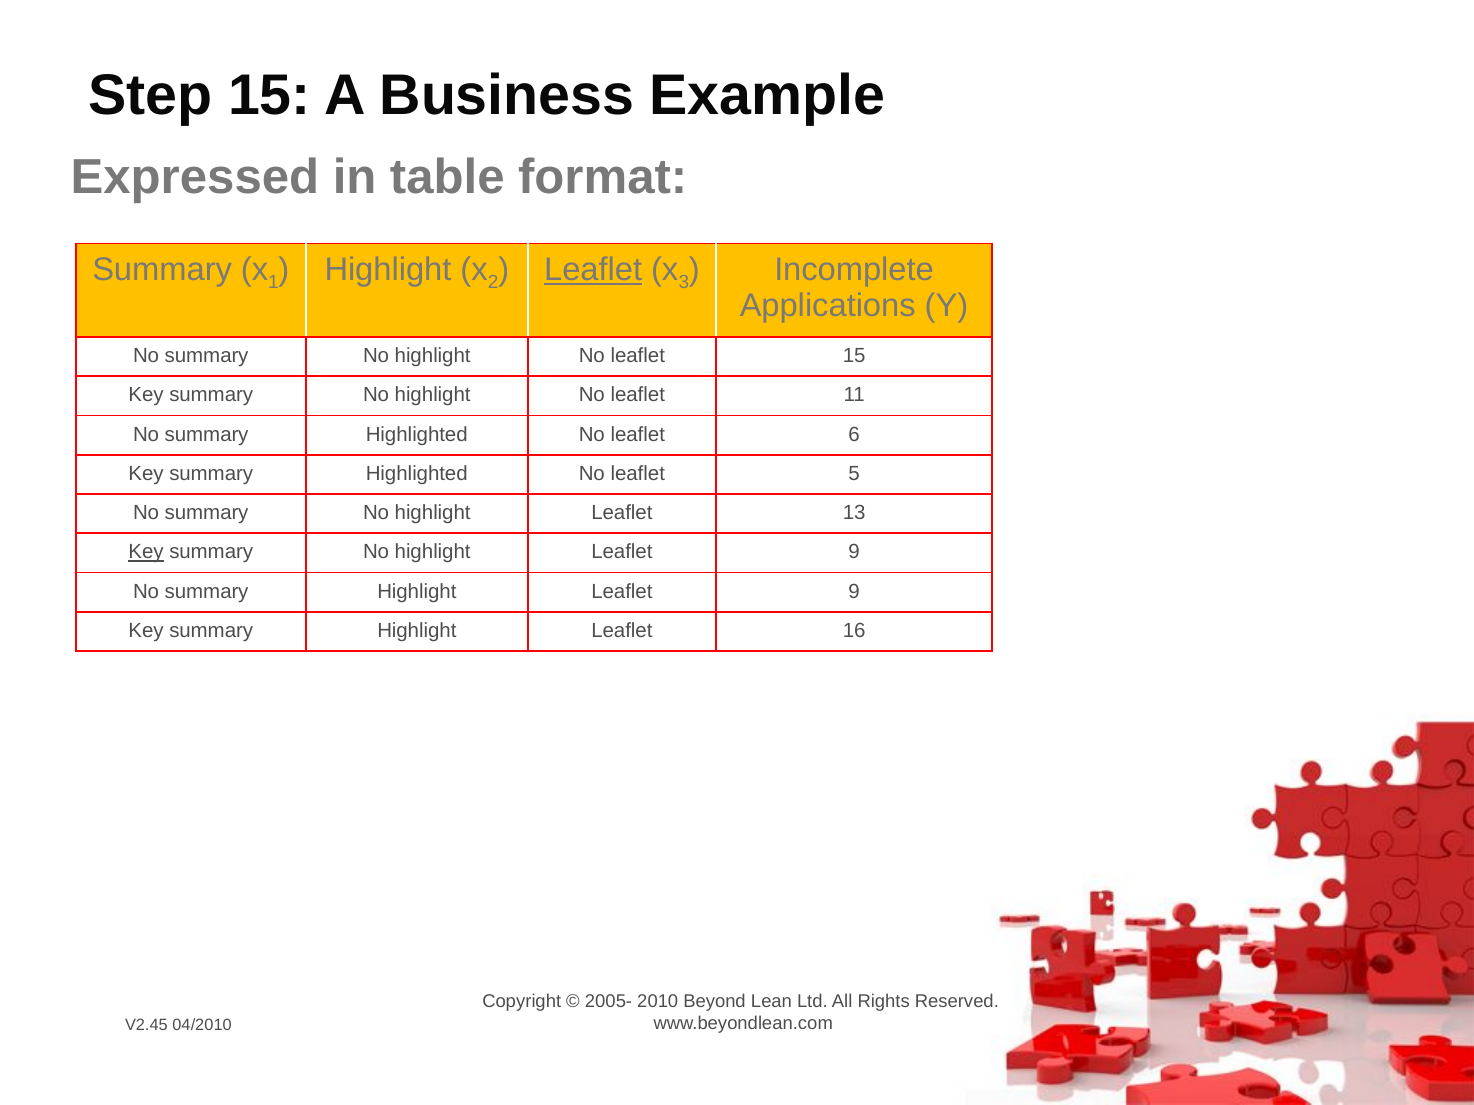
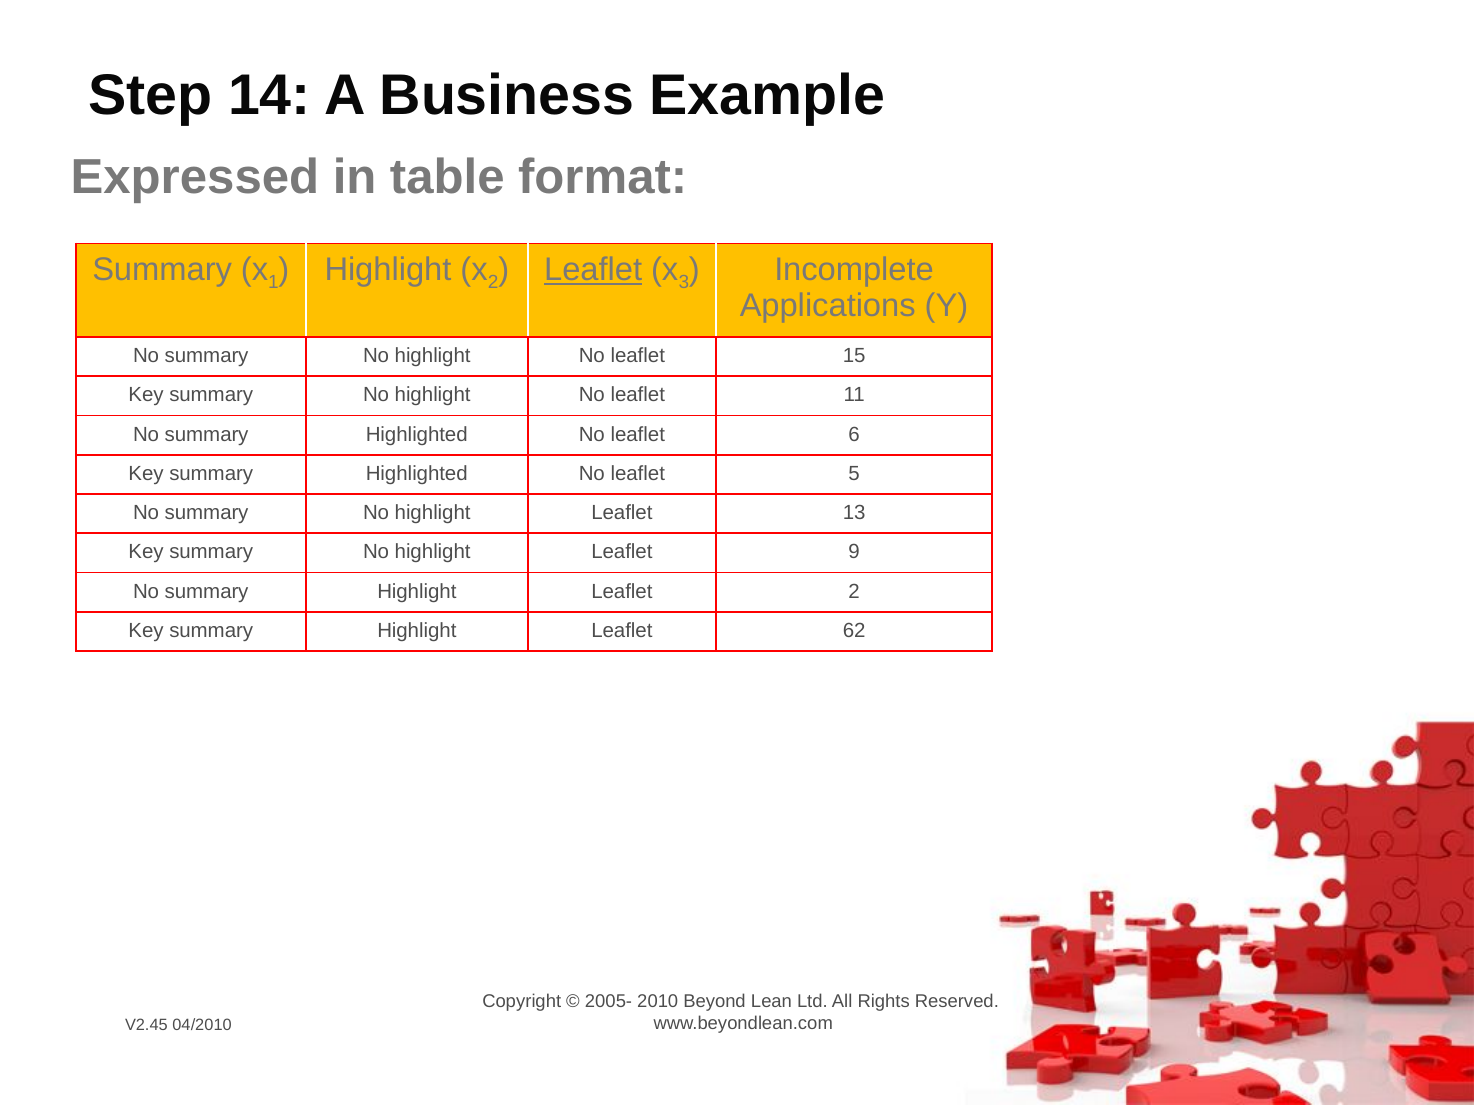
Step 15: 15 -> 14 (269, 96)
Key underline: present -> none (146, 552)
summary Highlight Leaflet 9: 9 -> 2 (854, 592)
16: 16 -> 62 (854, 631)
